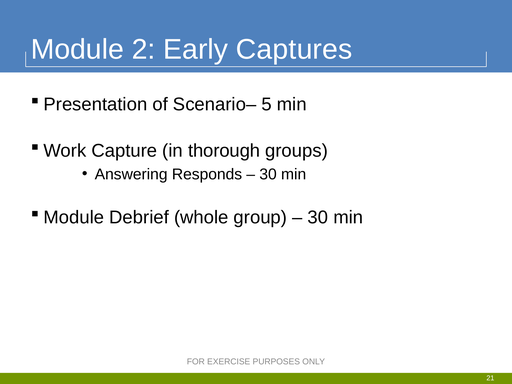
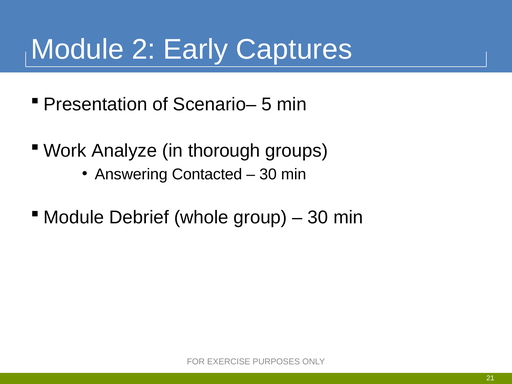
Capture: Capture -> Analyze (124, 151)
Responds: Responds -> Contacted (207, 174)
